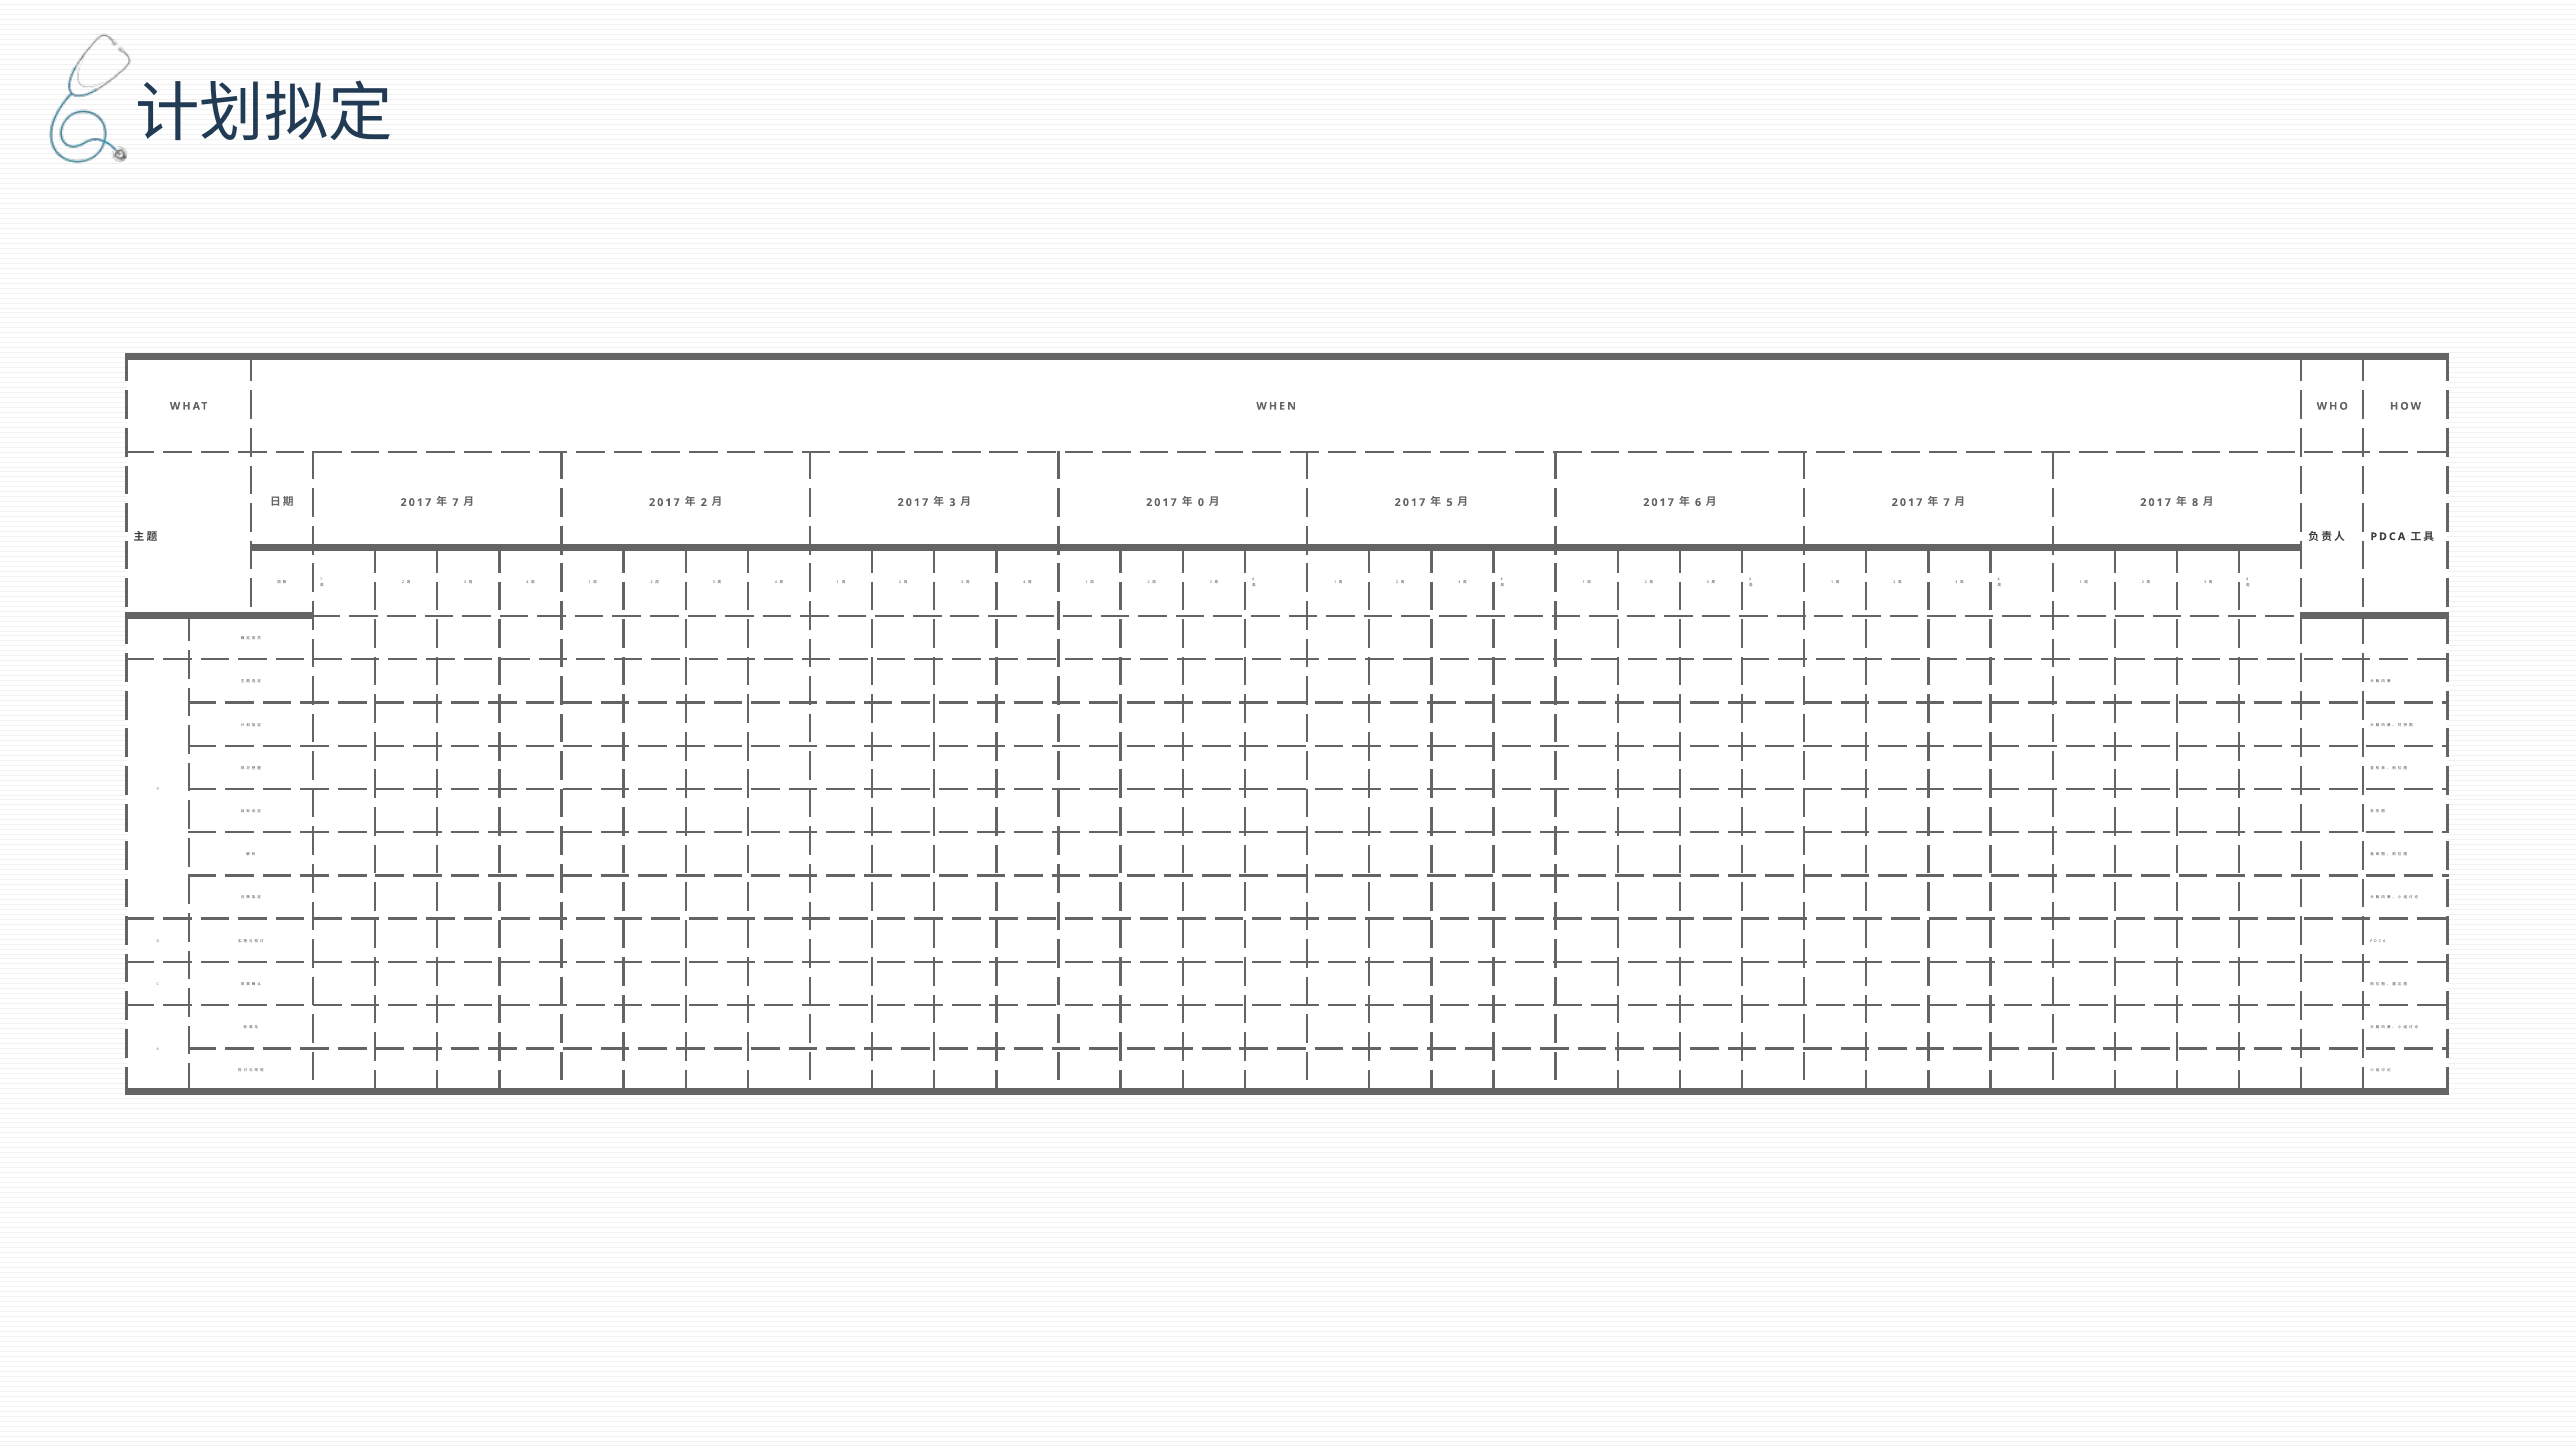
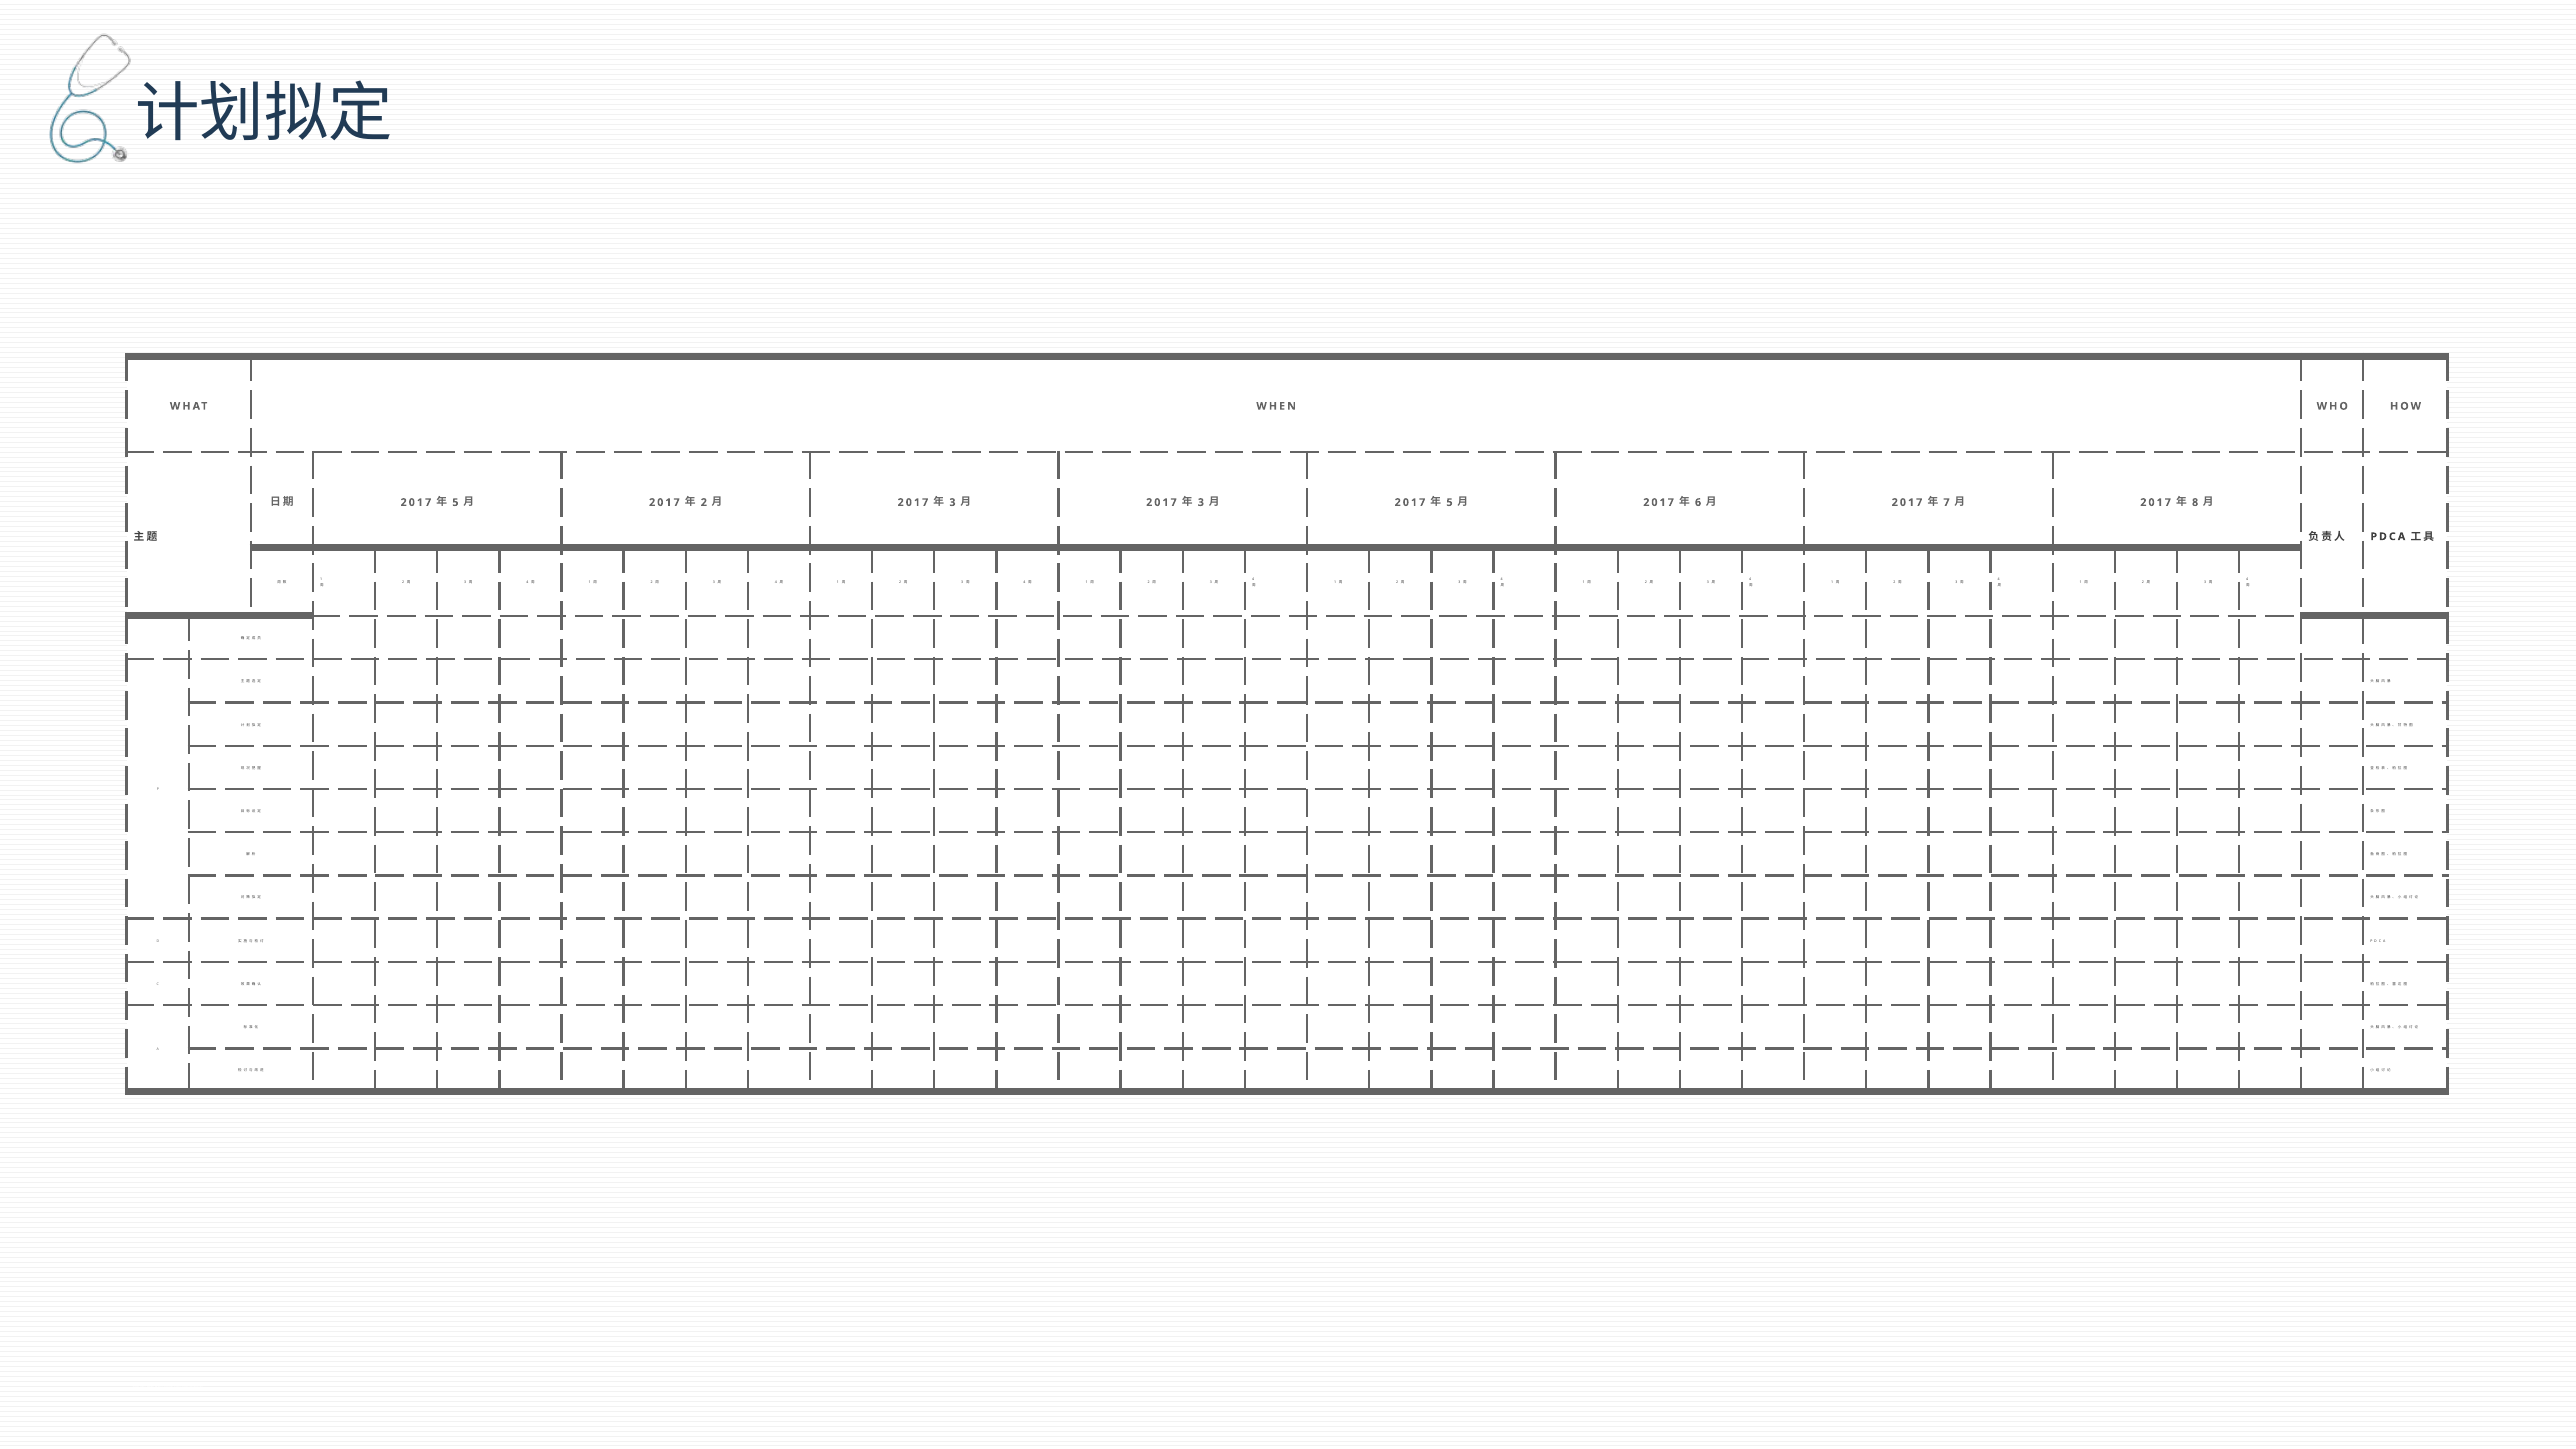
7: 7 -> 5 (455, 502)
0: 0 -> 3 (1201, 502)
